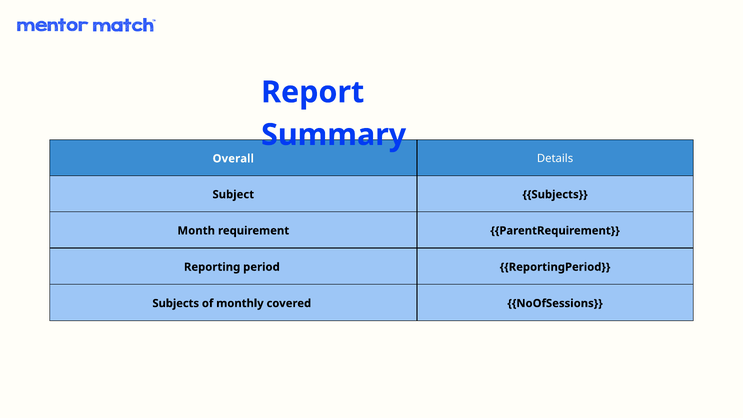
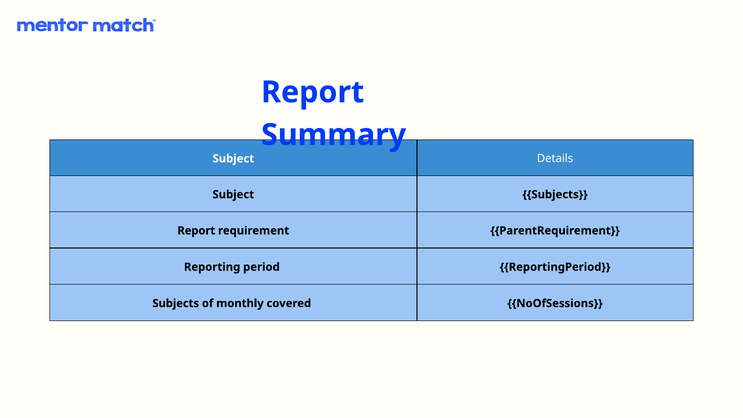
Overall: Overall -> Subject (233, 159)
Month: Month -> Report (196, 231)
